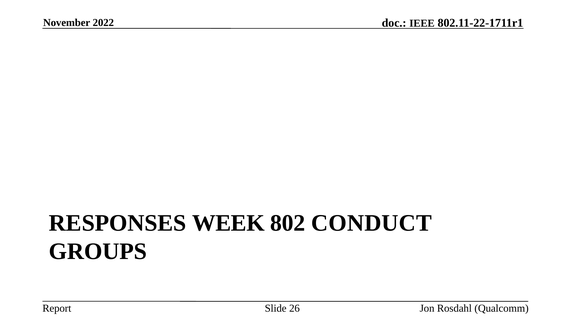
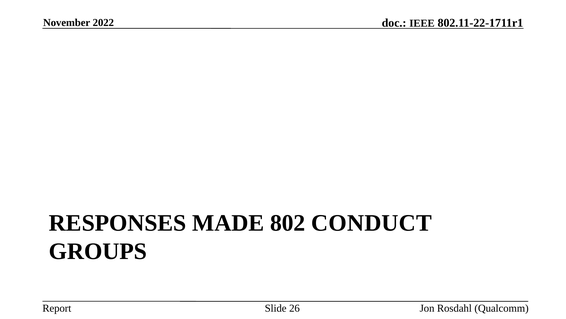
WEEK: WEEK -> MADE (228, 223)
